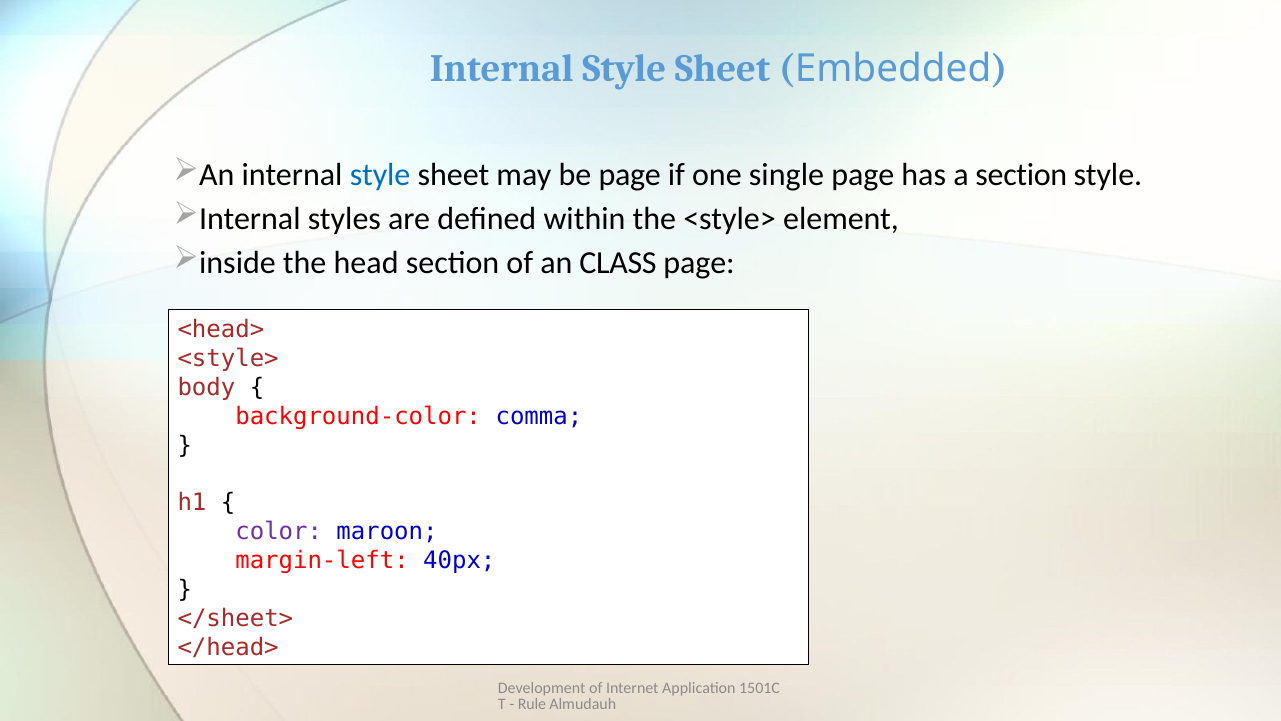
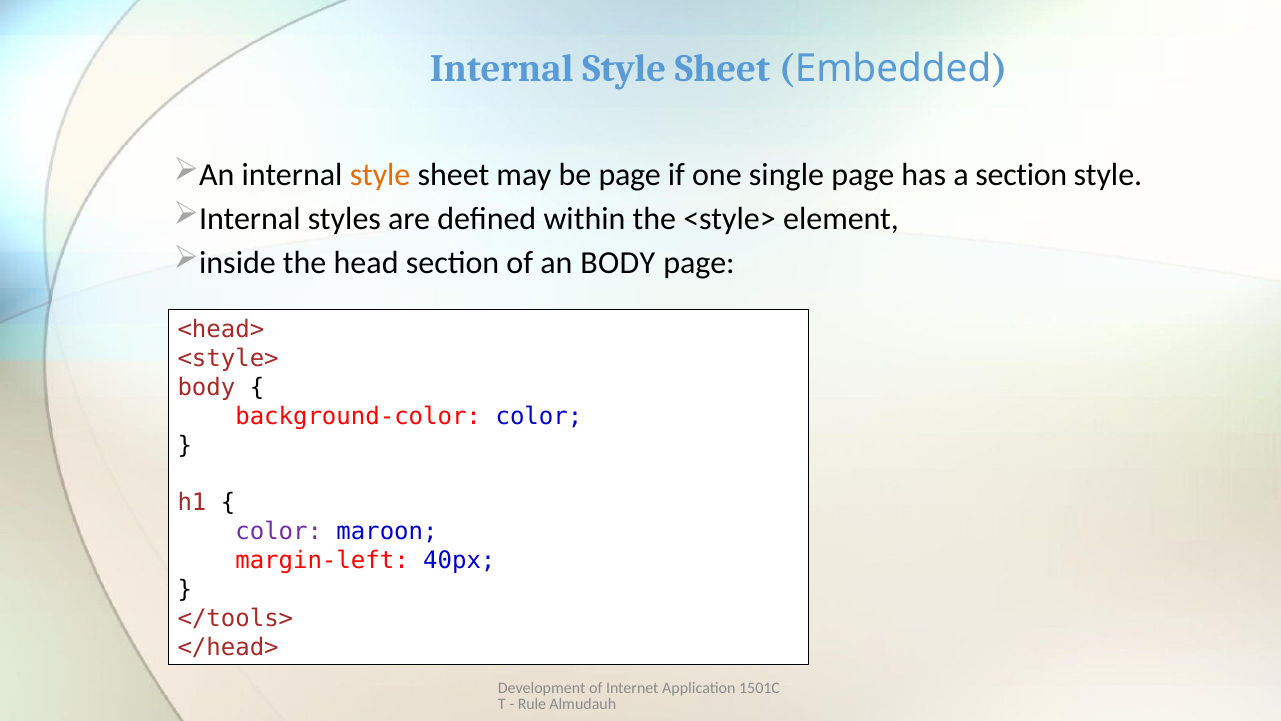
style colour: blue -> orange (380, 175)
an CLASS: CLASS -> BODY (618, 263)
background-color comma: comma -> color (539, 416)
</sheet>: </sheet> -> </tools> (235, 618)
